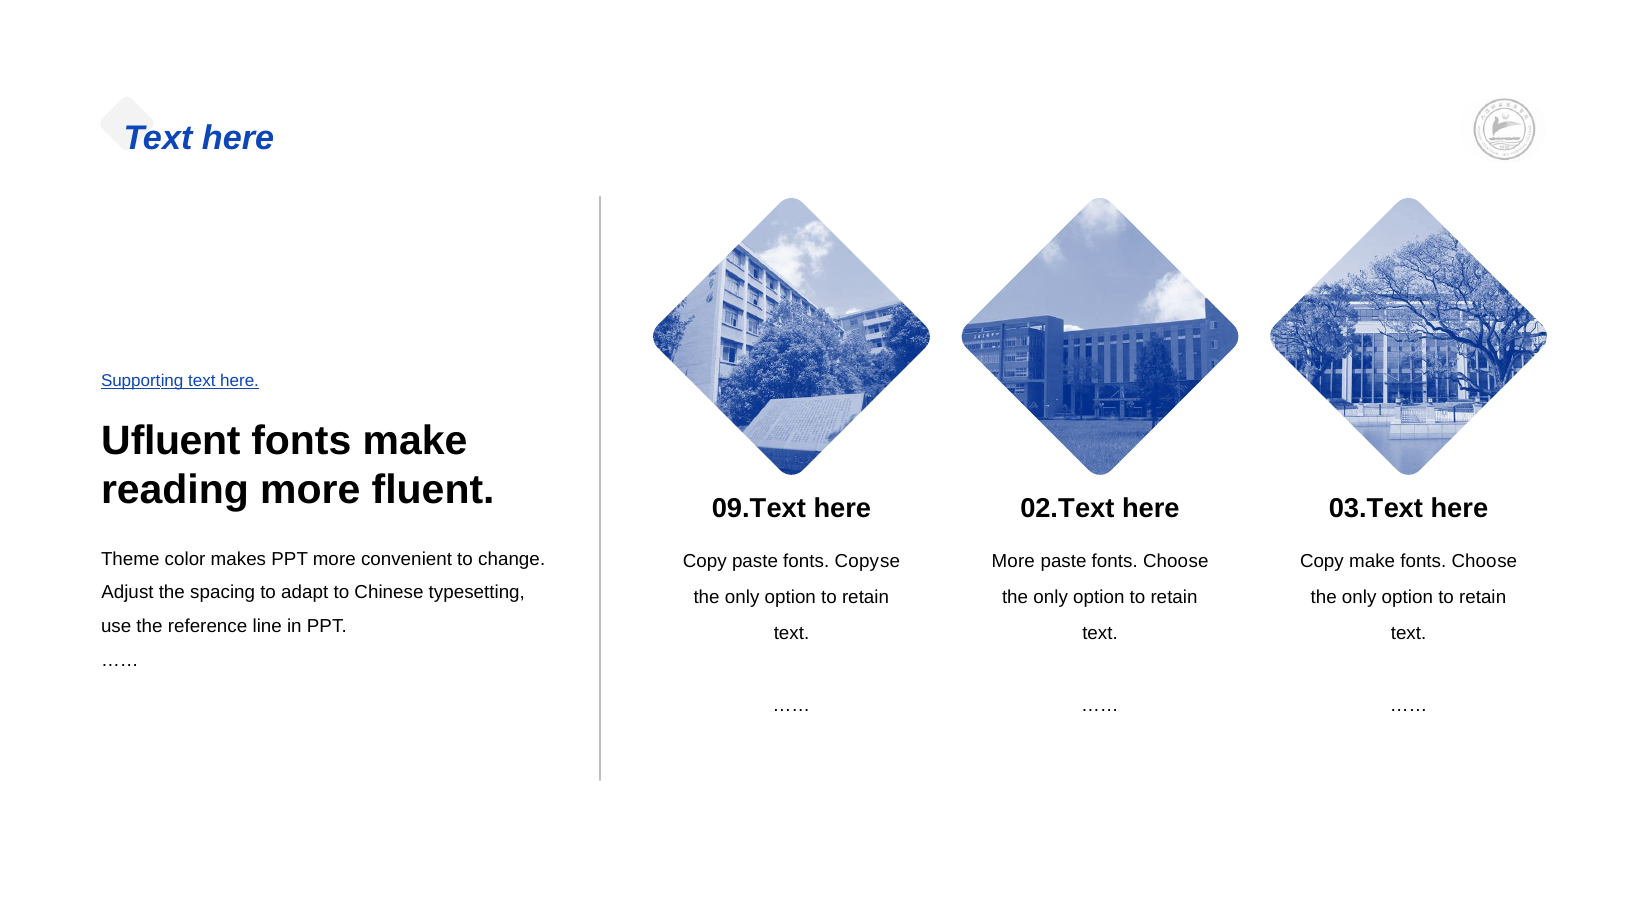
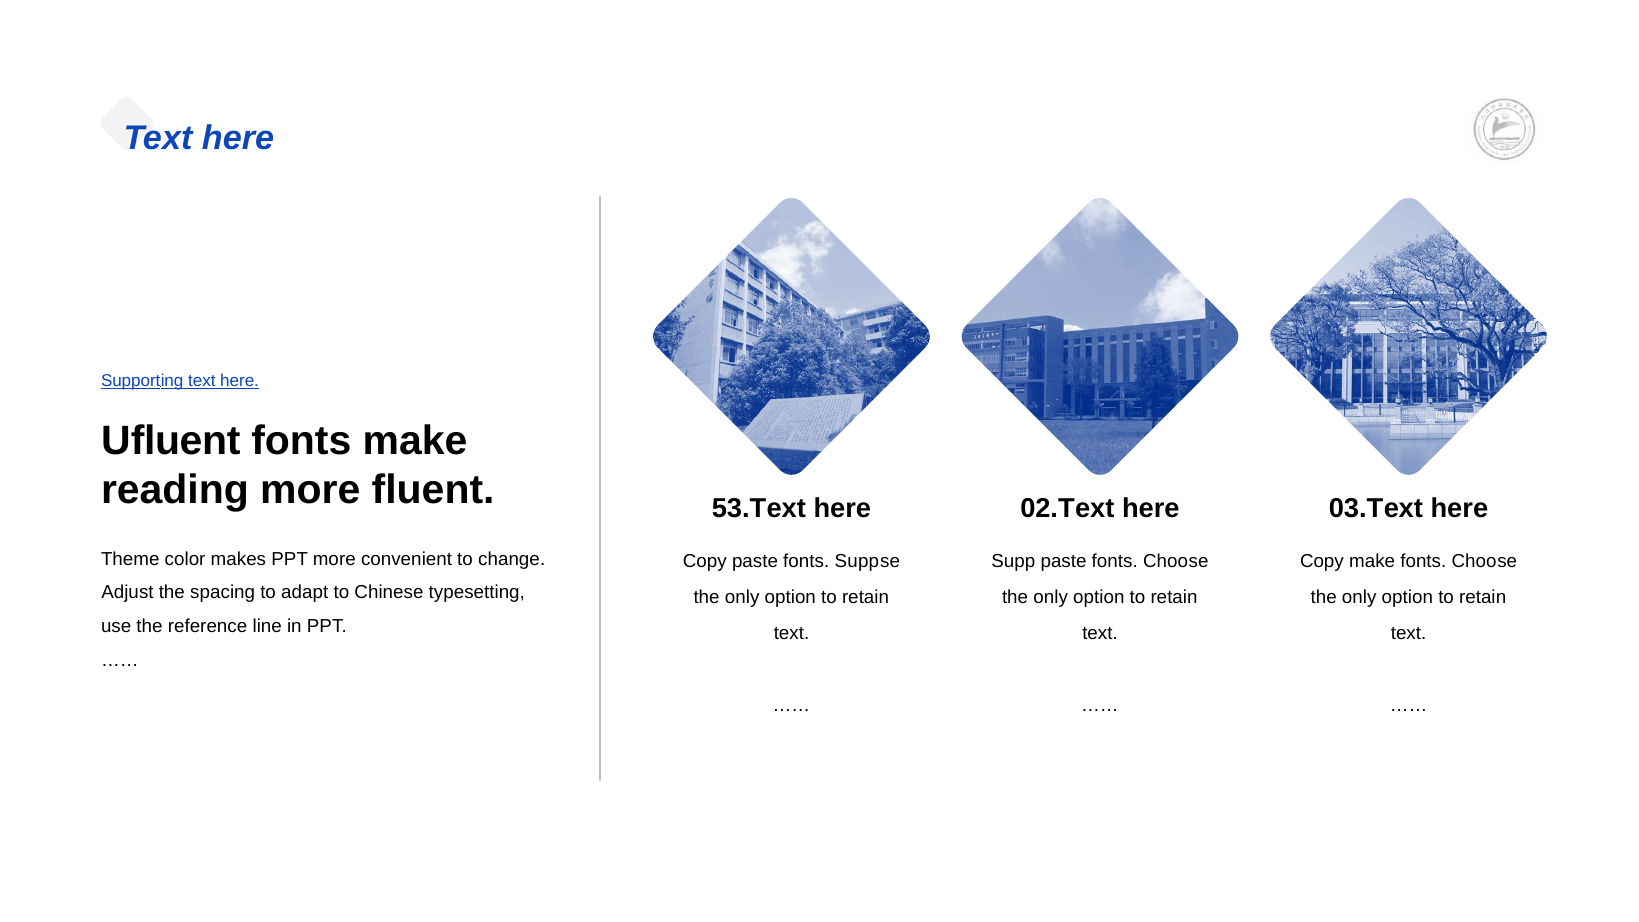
09.T: 09.T -> 53.T (739, 508)
fonts Copy: Copy -> Supp (857, 561)
More: More -> Supp (1013, 561)
